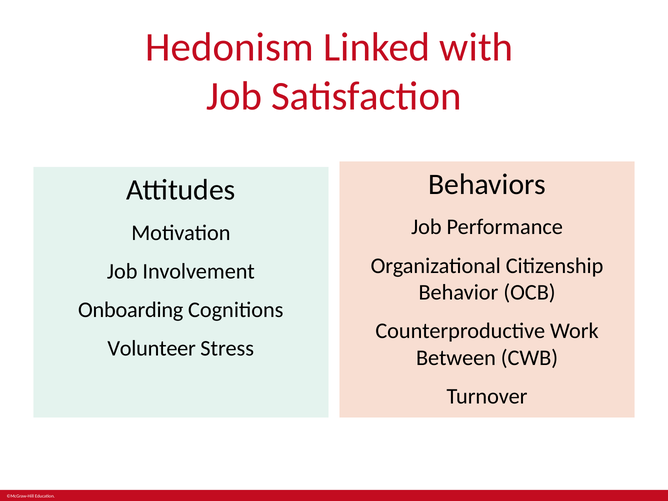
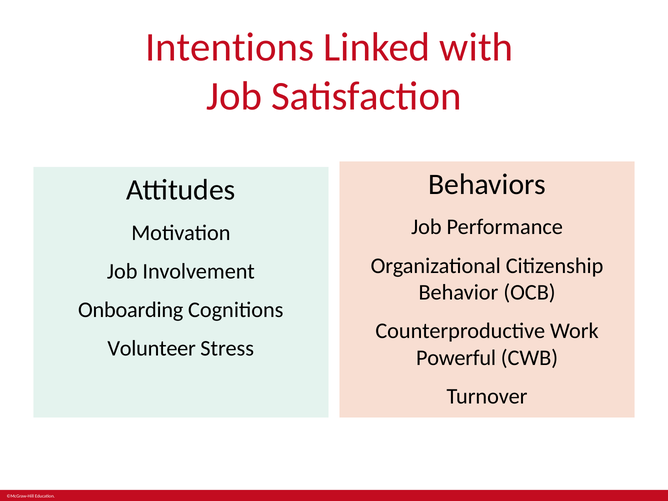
Hedonism: Hedonism -> Intentions (230, 47)
Between: Between -> Powerful (456, 358)
